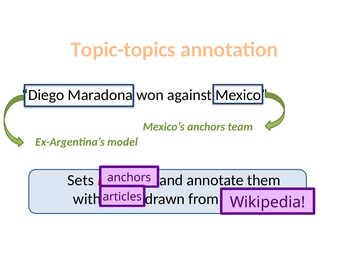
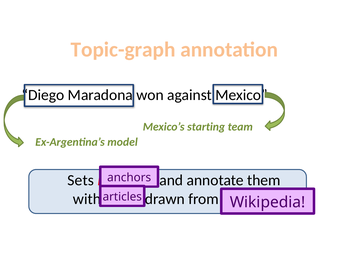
Topic-topics: Topic-topics -> Topic-graph (123, 50)
Mexico’s anchors: anchors -> starting (206, 127)
